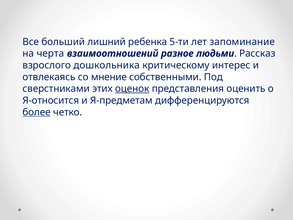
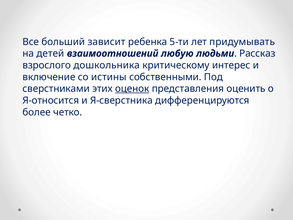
лишний: лишний -> зависит (107, 42)
запоминание: запоминание -> придумывать (242, 42)
черта: черта -> детей (50, 53)
разное: разное -> любую (177, 53)
отвлекаясь: отвлекаясь -> включение (49, 77)
мнение: мнение -> истины (109, 77)
Я-предметам: Я-предметам -> Я-сверстника (121, 100)
более underline: present -> none (37, 112)
